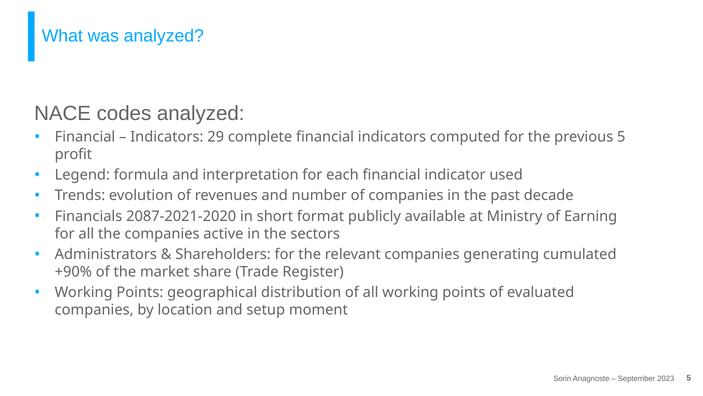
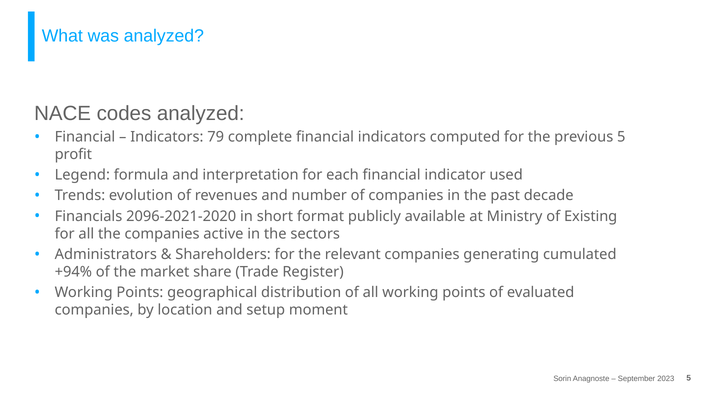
29: 29 -> 79 (216, 137)
2087-2021-2020: 2087-2021-2020 -> 2096-2021-2020 (181, 216)
Earning: Earning -> Existing (591, 216)
+90%: +90% -> +94% (73, 272)
